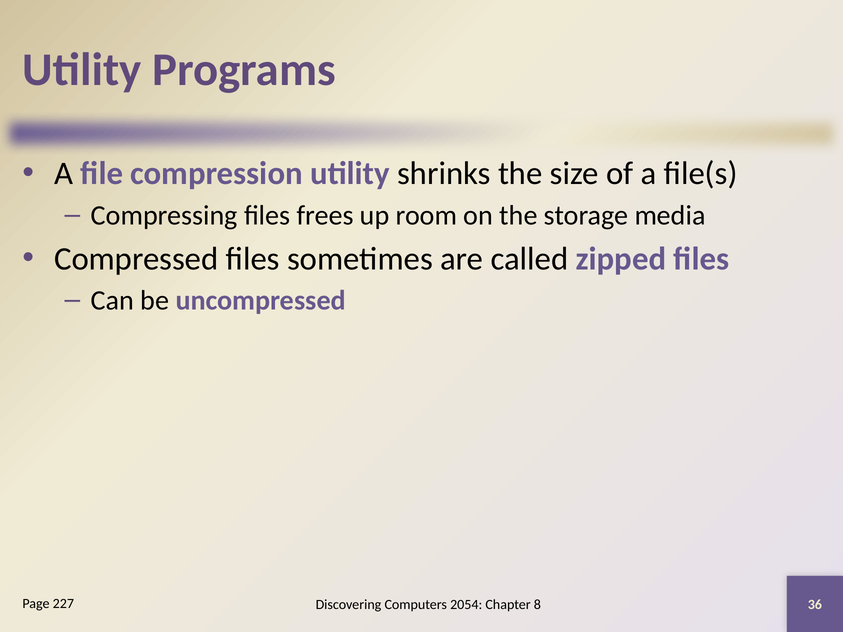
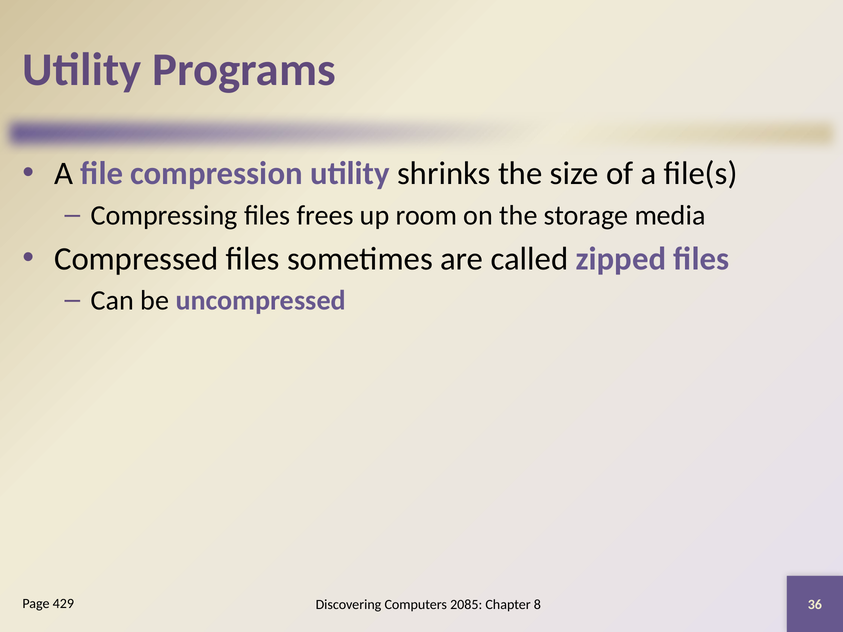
227: 227 -> 429 (63, 604)
2054: 2054 -> 2085 (466, 605)
